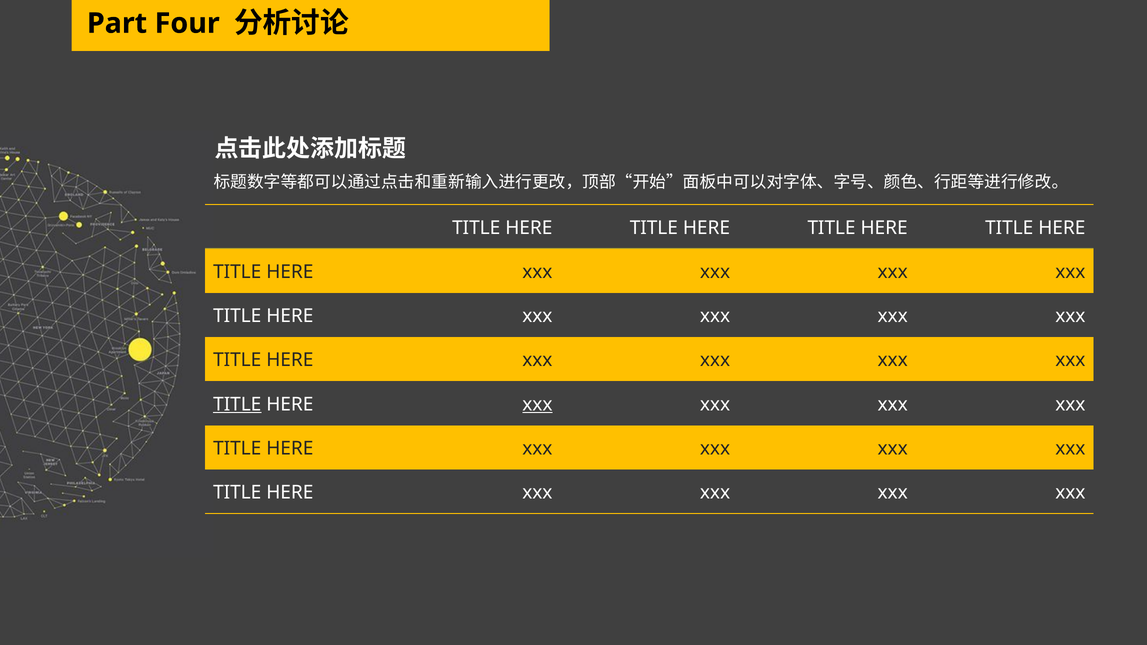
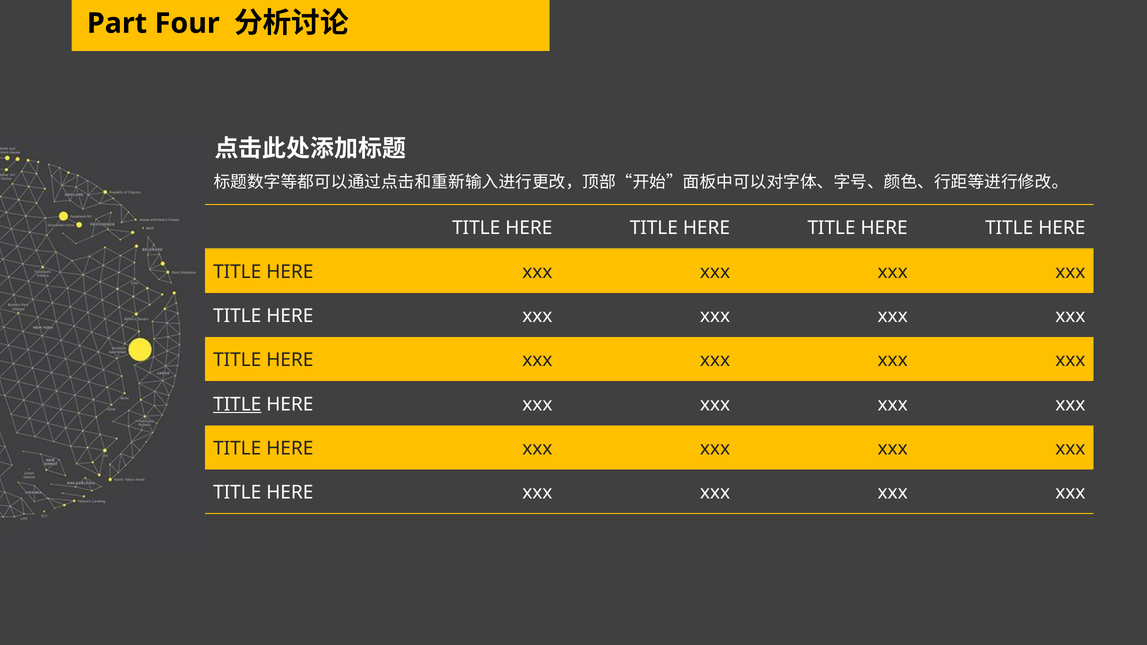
xxx underline: present -> none (537, 404)
